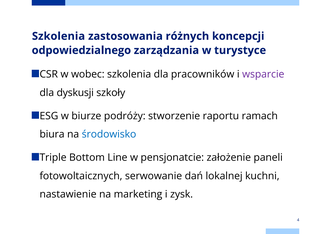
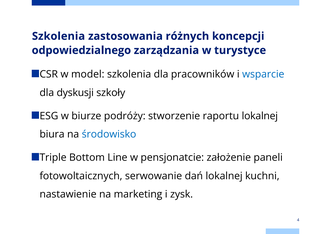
wobec: wobec -> model (88, 74)
wsparcie colour: purple -> blue (263, 74)
raportu ramach: ramach -> lokalnej (260, 116)
